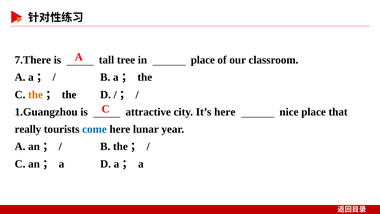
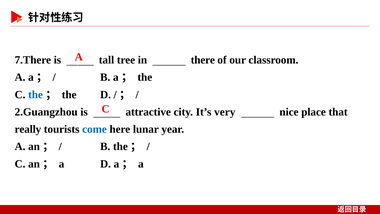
in place: place -> there (203, 60)
the colour: orange -> blue (36, 95)
1.Guangzhou: 1.Guangzhou -> 2.Guangzhou (46, 112)
It’s here: here -> very (225, 112)
